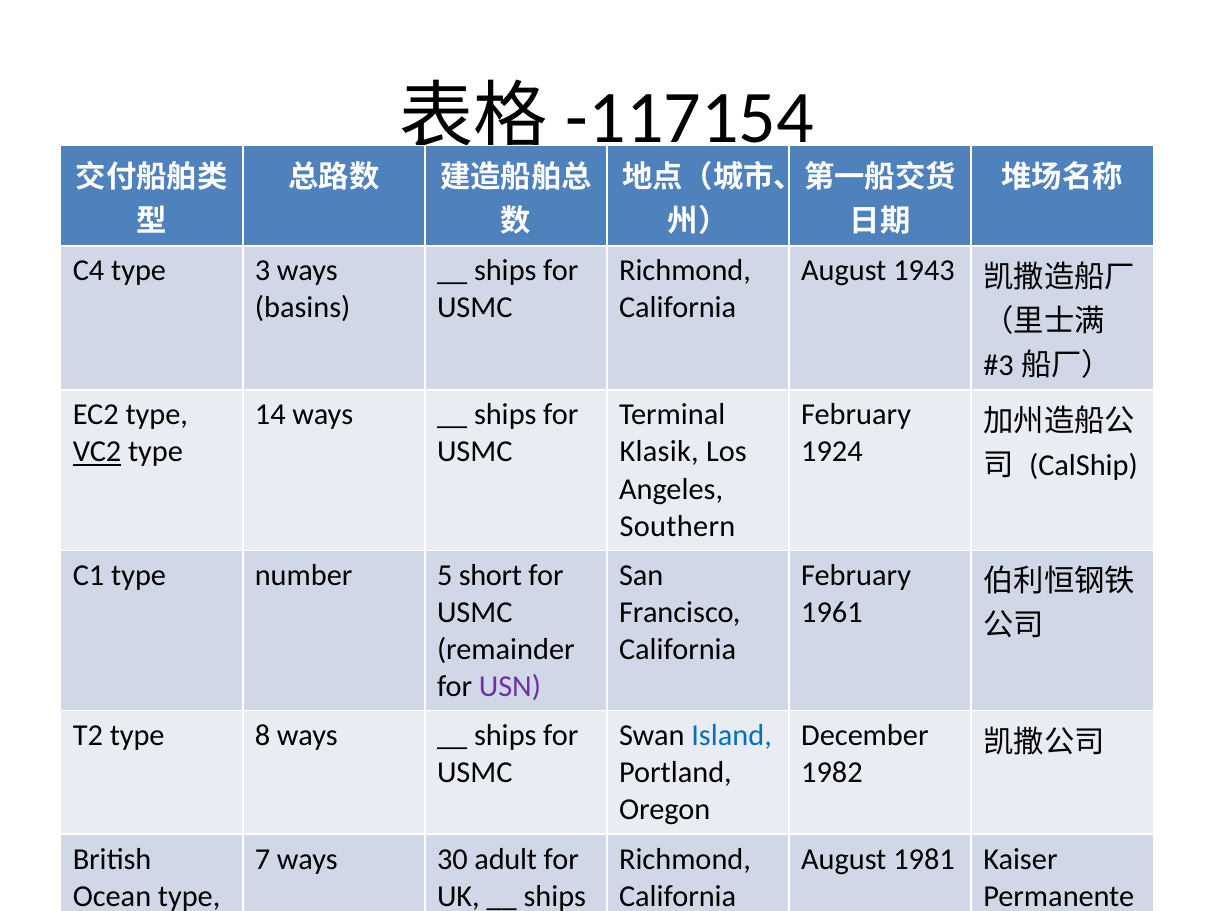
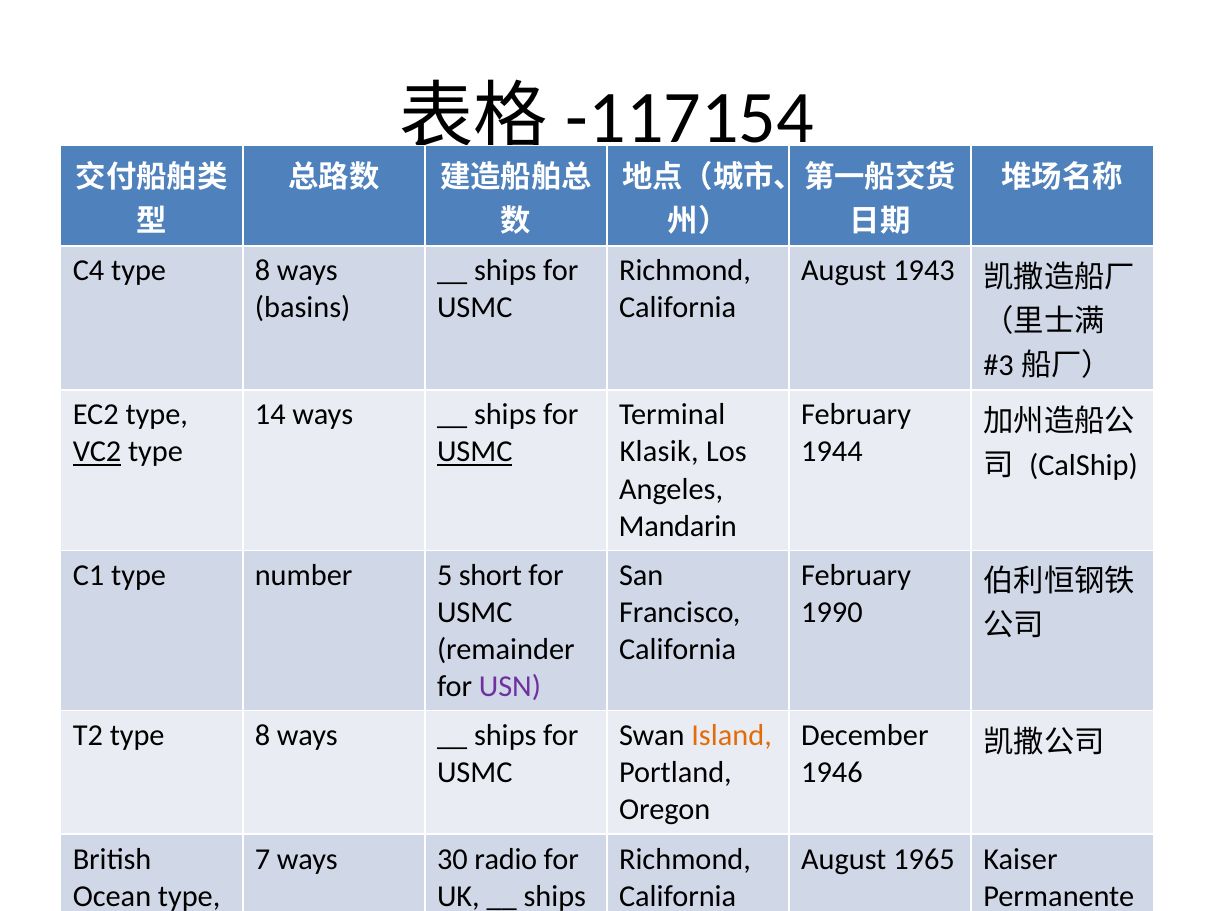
C4 type 3: 3 -> 8 (263, 271)
USMC underline: none -> present (475, 452)
1924: 1924 -> 1944 (832, 452)
Southern: Southern -> Mandarin (678, 526)
1961: 1961 -> 1990 (832, 612)
Island colour: blue -> orange (732, 735)
1982: 1982 -> 1946 (832, 772)
adult: adult -> radio (506, 859)
1981: 1981 -> 1965 (924, 859)
